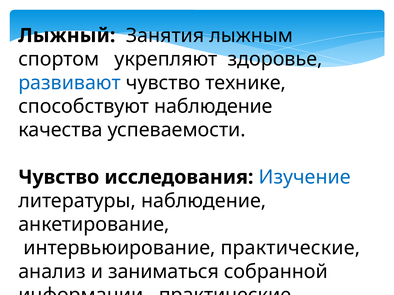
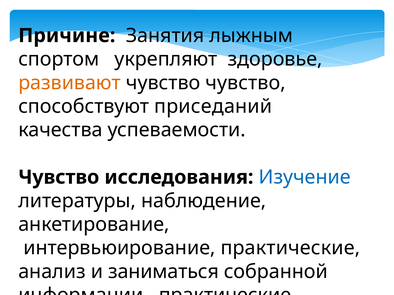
Лыжный: Лыжный -> Причине (67, 36)
развивают colour: blue -> orange (70, 83)
чувство технике: технике -> чувство (246, 83)
способствуют наблюдение: наблюдение -> приседаний (213, 107)
